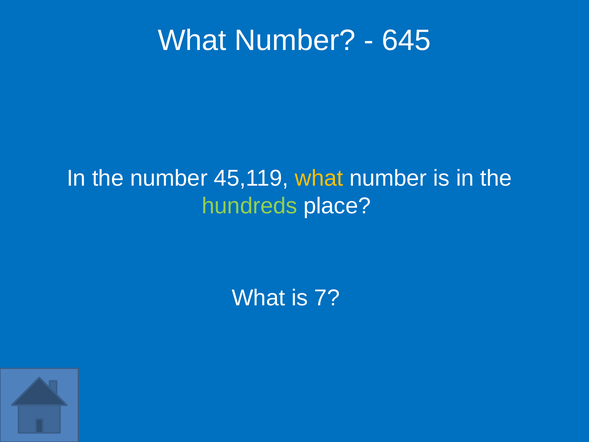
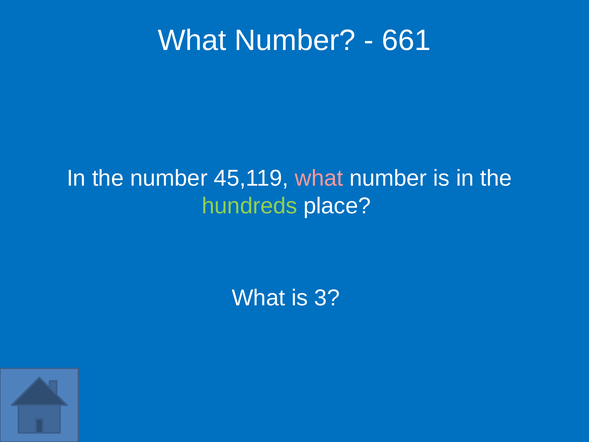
645: 645 -> 661 (406, 40)
what colour: yellow -> pink (319, 178)
7: 7 -> 3 (327, 298)
